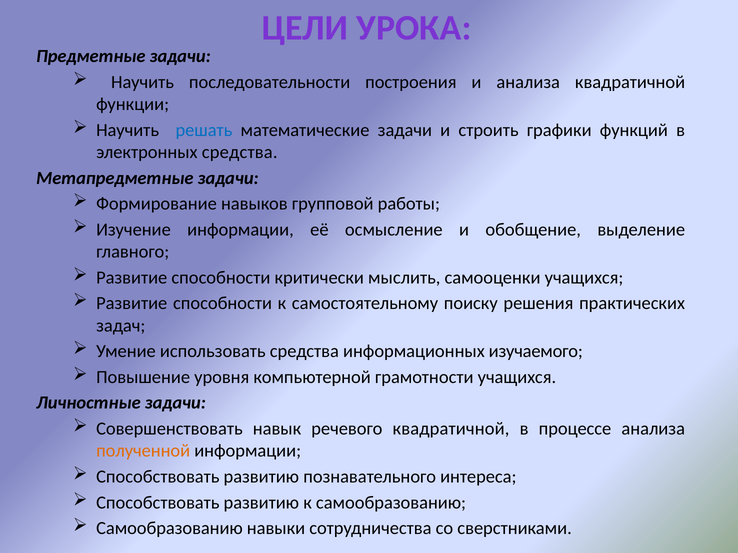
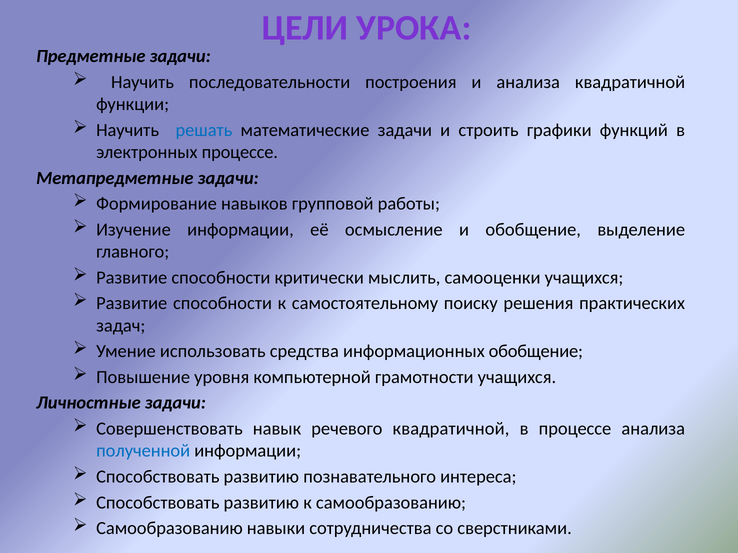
электронных средства: средства -> процессе (240, 152)
информационных изучаемого: изучаемого -> обобщение (536, 352)
полученной colour: orange -> blue (143, 451)
